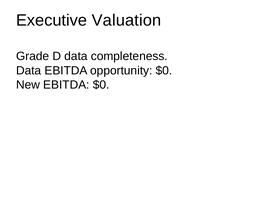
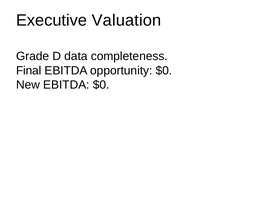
Data: Data -> Final (29, 70)
